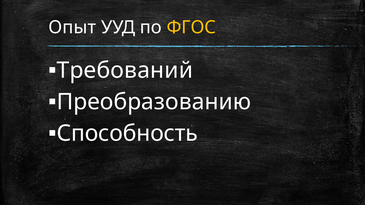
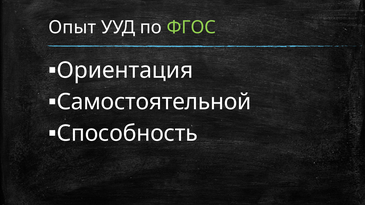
ФГОС colour: yellow -> light green (191, 27)
Требований: Требований -> Ориентация (125, 71)
Преобразованию: Преобразованию -> Самостоятельной (154, 102)
